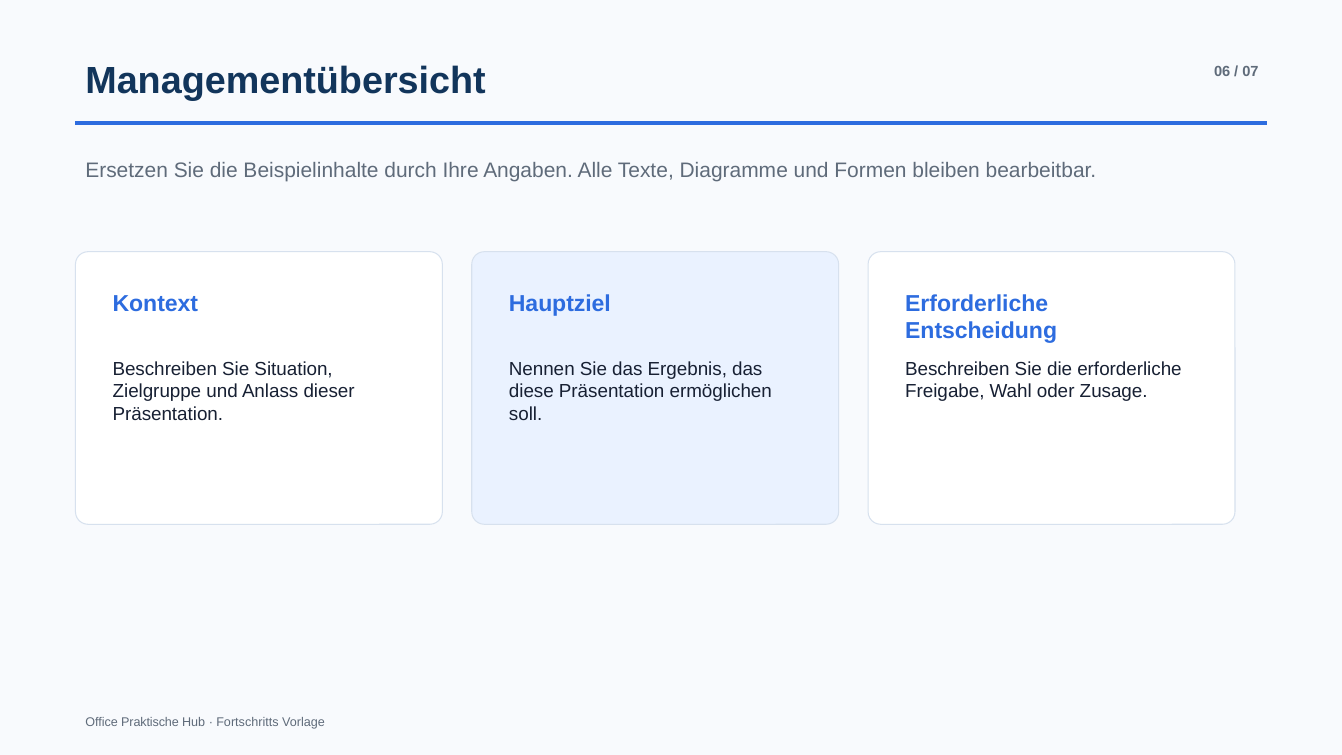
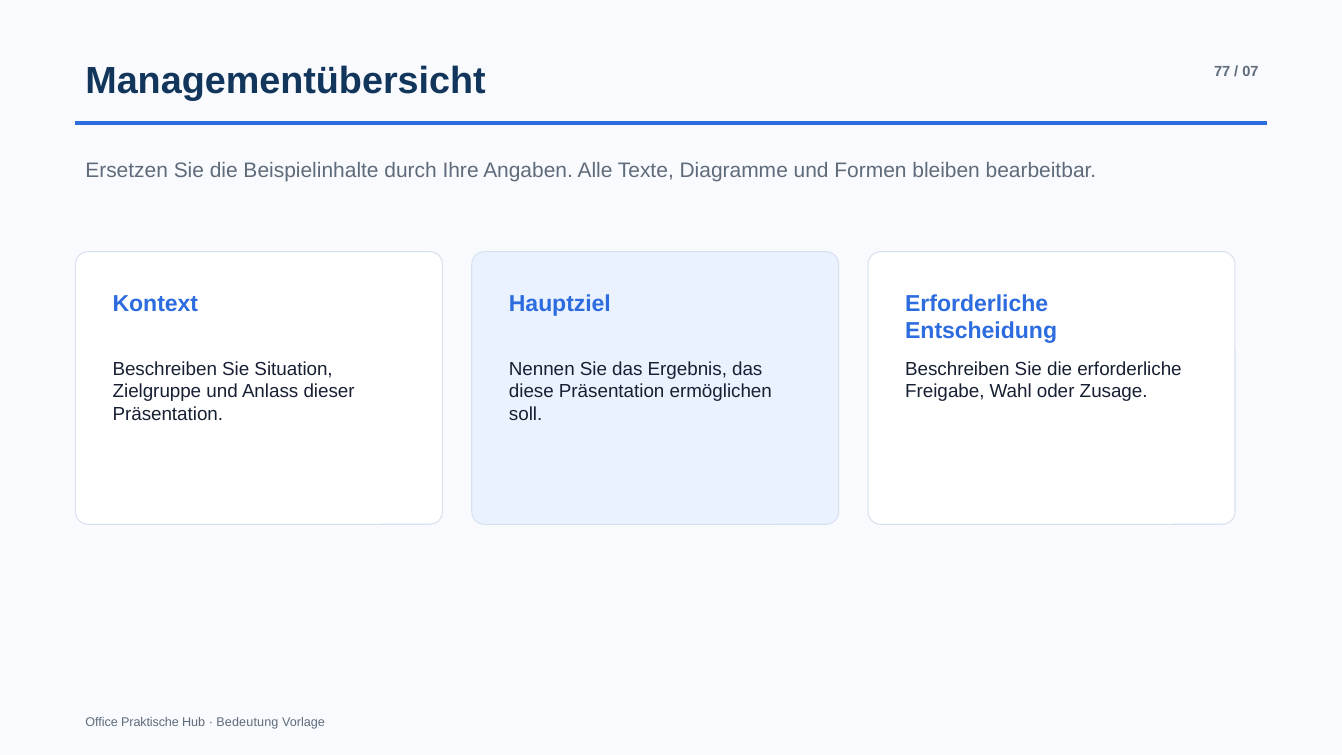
06: 06 -> 77 (1222, 71)
Fortschritts: Fortschritts -> Bedeutung (247, 722)
